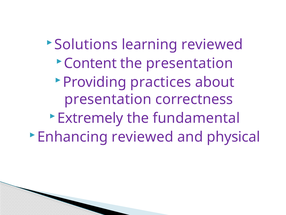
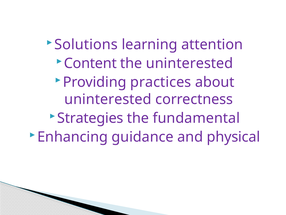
learning reviewed: reviewed -> attention (212, 45)
the presentation: presentation -> uninterested (190, 63)
presentation: presentation -> uninterested (108, 99)
Extremely: Extremely -> Strategies (90, 118)
Enhancing reviewed: reviewed -> guidance (143, 137)
